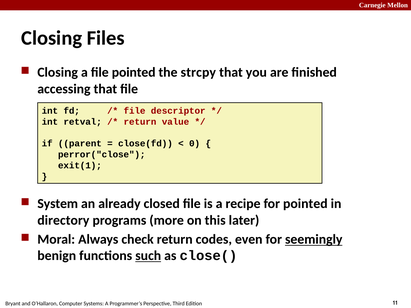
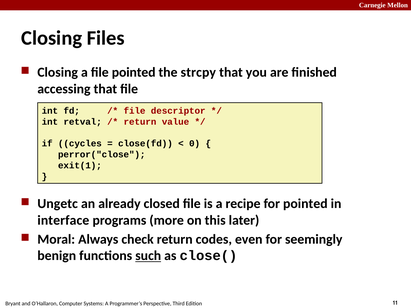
parent: parent -> cycles (80, 144)
System: System -> Ungetc (58, 204)
directory: directory -> interface (63, 220)
seemingly underline: present -> none (314, 240)
